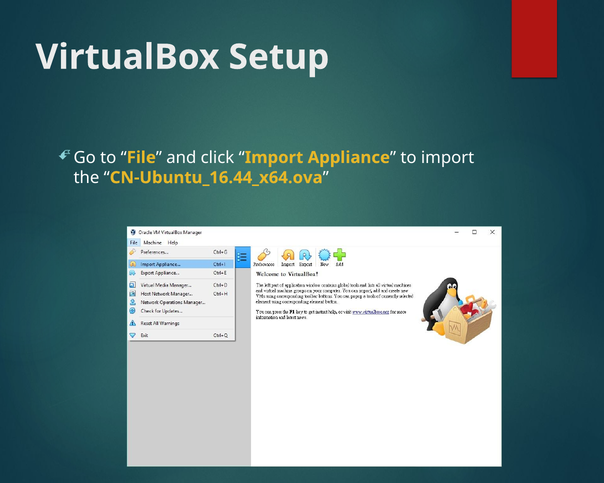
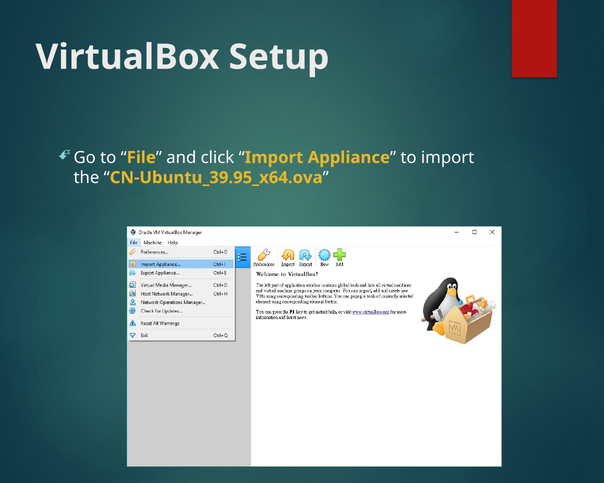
CN-Ubuntu_16.44_x64.ova: CN-Ubuntu_16.44_x64.ova -> CN-Ubuntu_39.95_x64.ova (216, 178)
